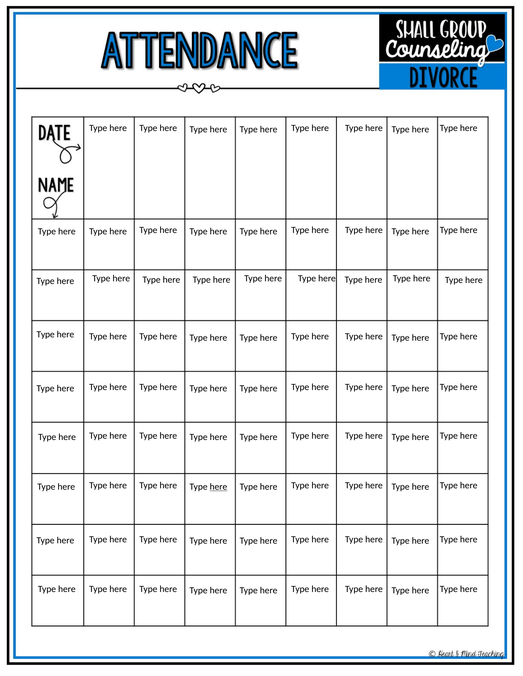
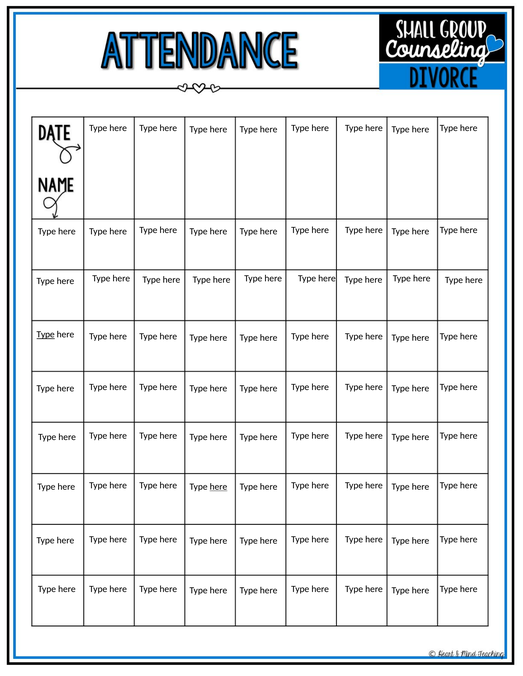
Type underline: none -> present (46, 335)
